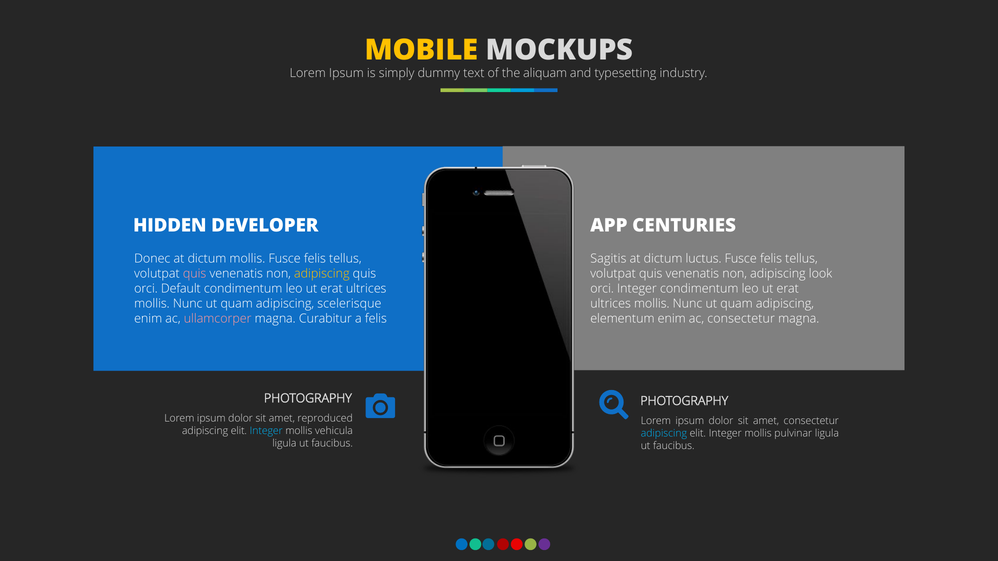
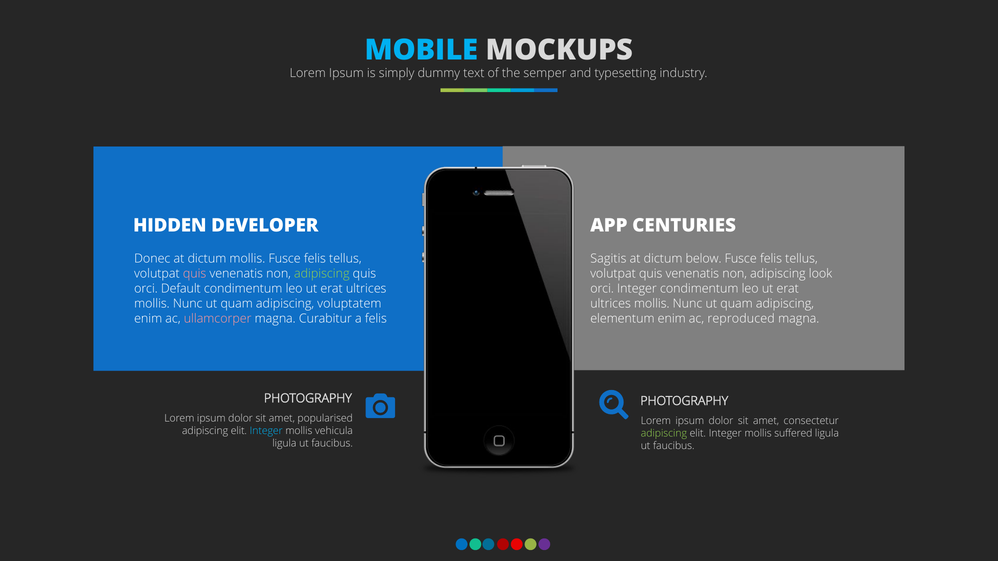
MOBILE colour: yellow -> light blue (422, 50)
aliquam: aliquam -> semper (545, 73)
luctus: luctus -> below (704, 259)
adipiscing colour: yellow -> light green (322, 274)
scelerisque: scelerisque -> voluptatem (349, 304)
ac consectetur: consectetur -> reproduced (741, 319)
reproduced: reproduced -> popularised (325, 419)
adipiscing colour: light blue -> light green (664, 434)
pulvinar: pulvinar -> suffered (793, 434)
